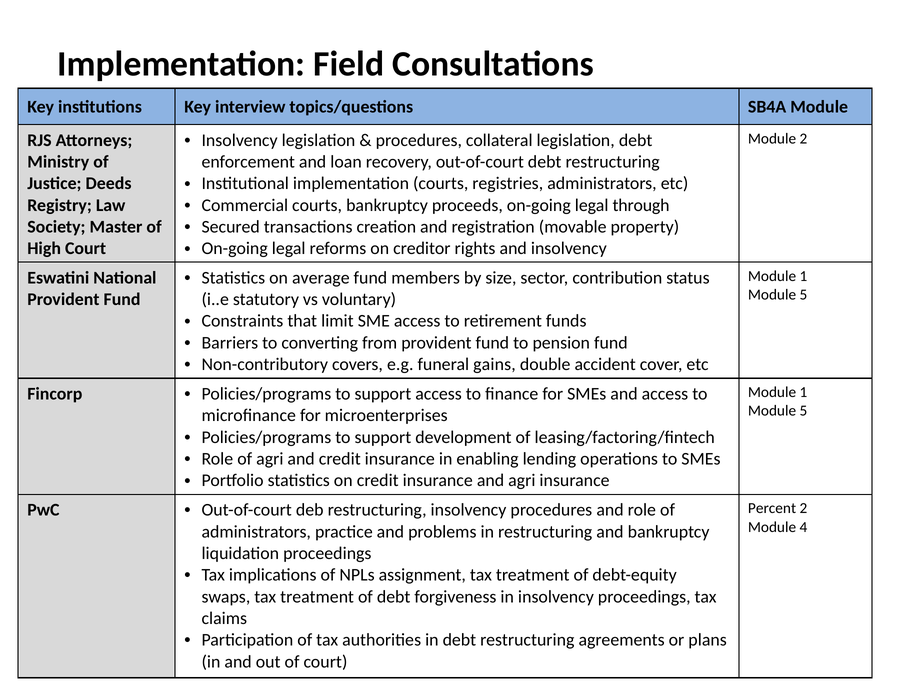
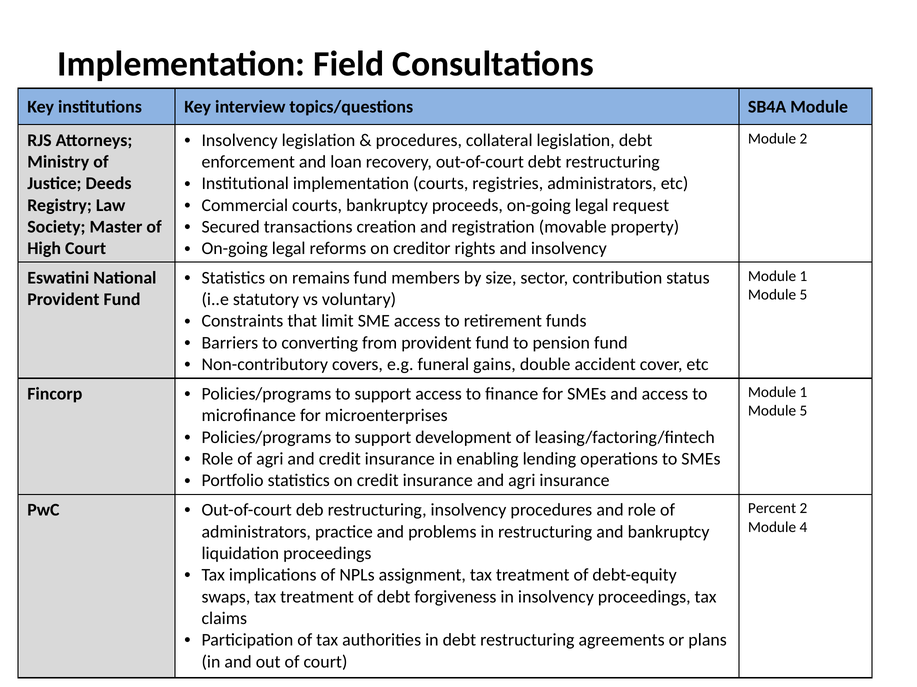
through: through -> request (641, 205)
average: average -> remains (321, 278)
